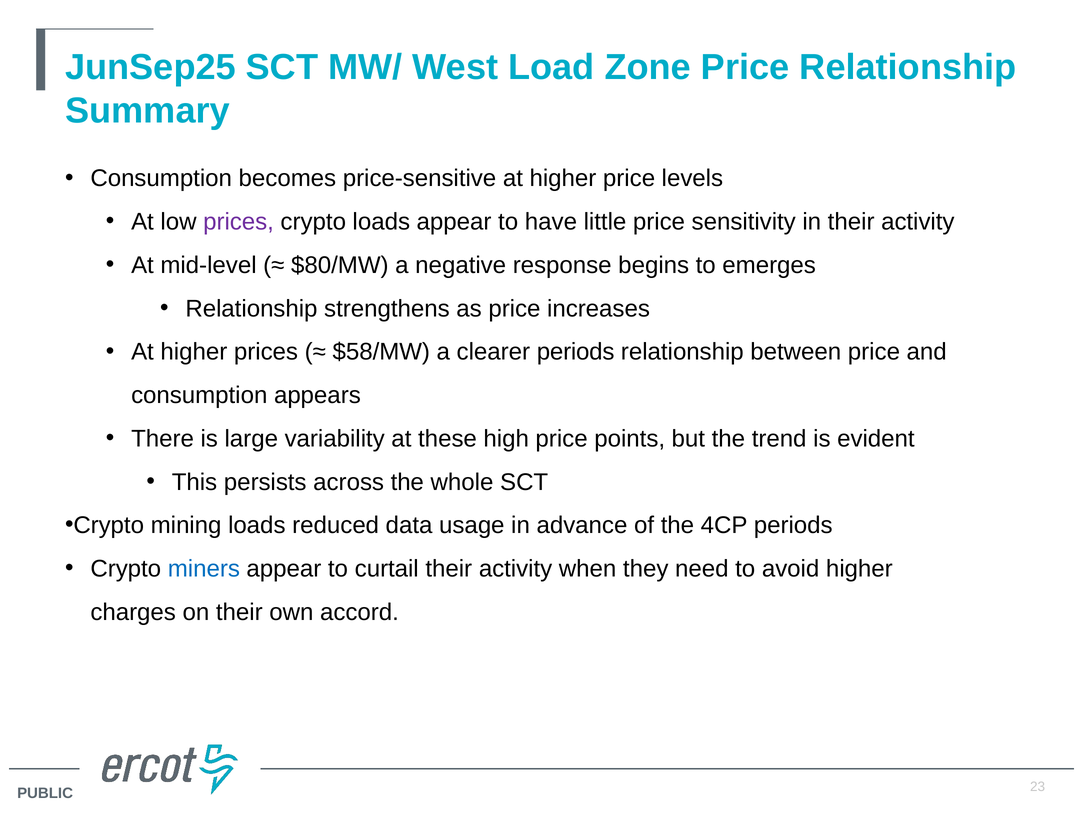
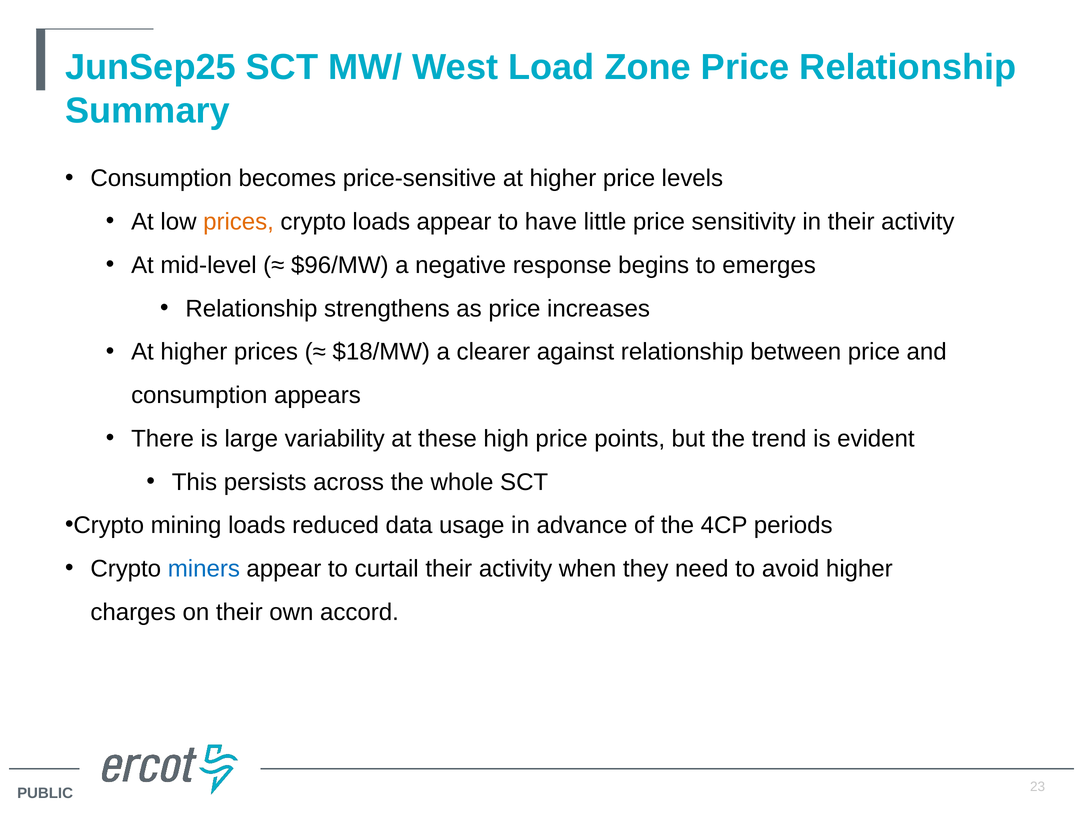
prices colour: purple -> orange (239, 222)
$80/MW: $80/MW -> $96/MW (340, 265)
$58/MW: $58/MW -> $18/MW (381, 352)
clearer periods: periods -> against (576, 352)
